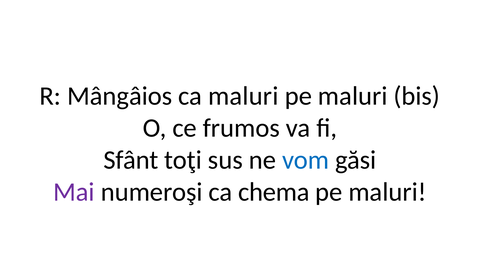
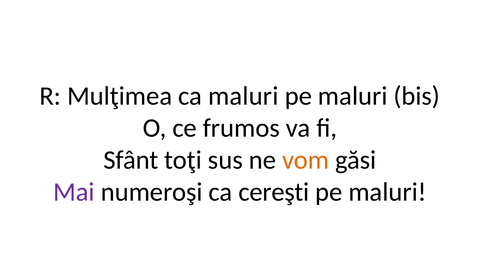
Mângâios: Mângâios -> Mulţimea (120, 96)
vom colour: blue -> orange (306, 160)
chema: chema -> cereşti (274, 192)
